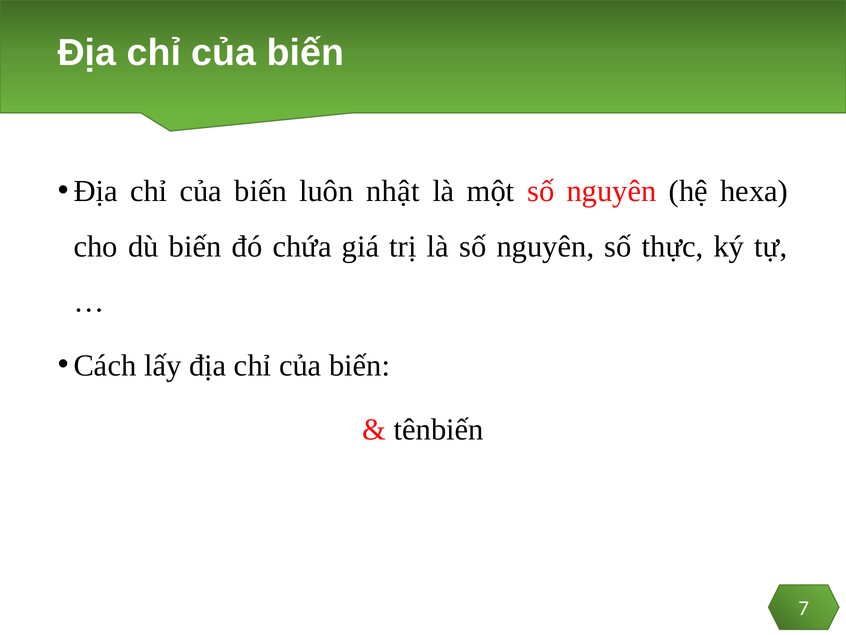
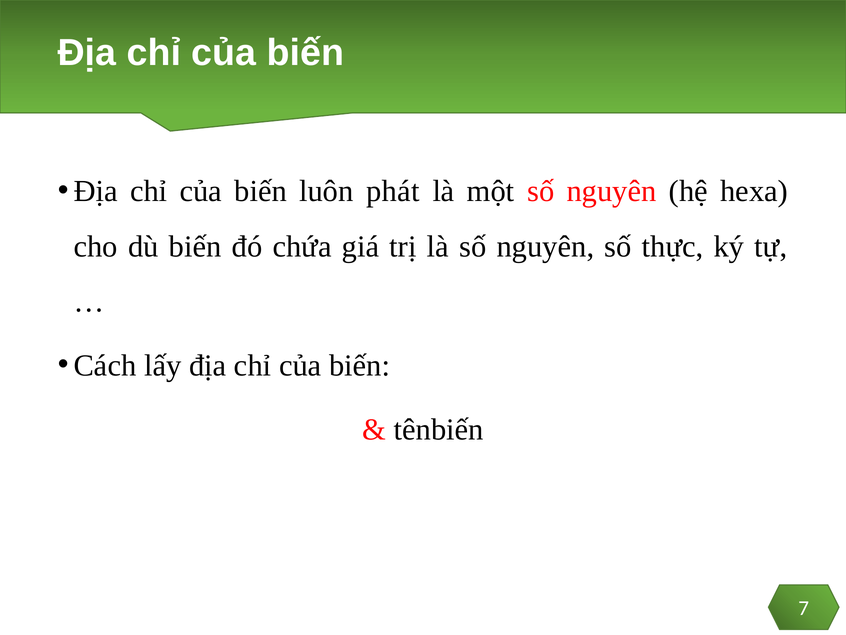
nhật: nhật -> phát (393, 191)
